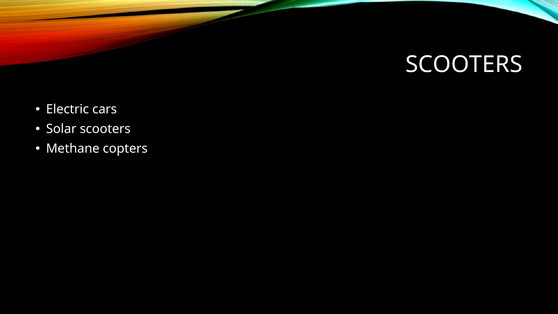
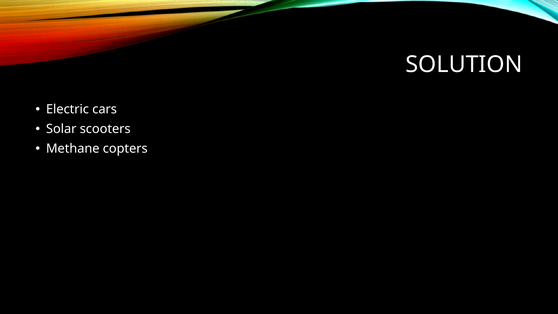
SCOOTERS: SCOOTERS -> SOLUTION (464, 64)
